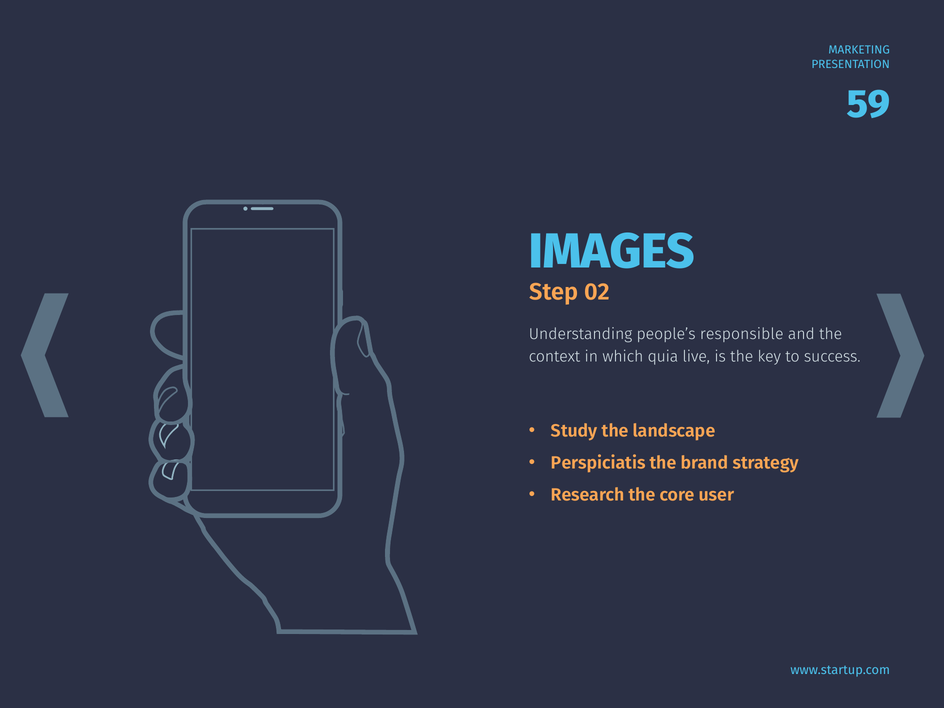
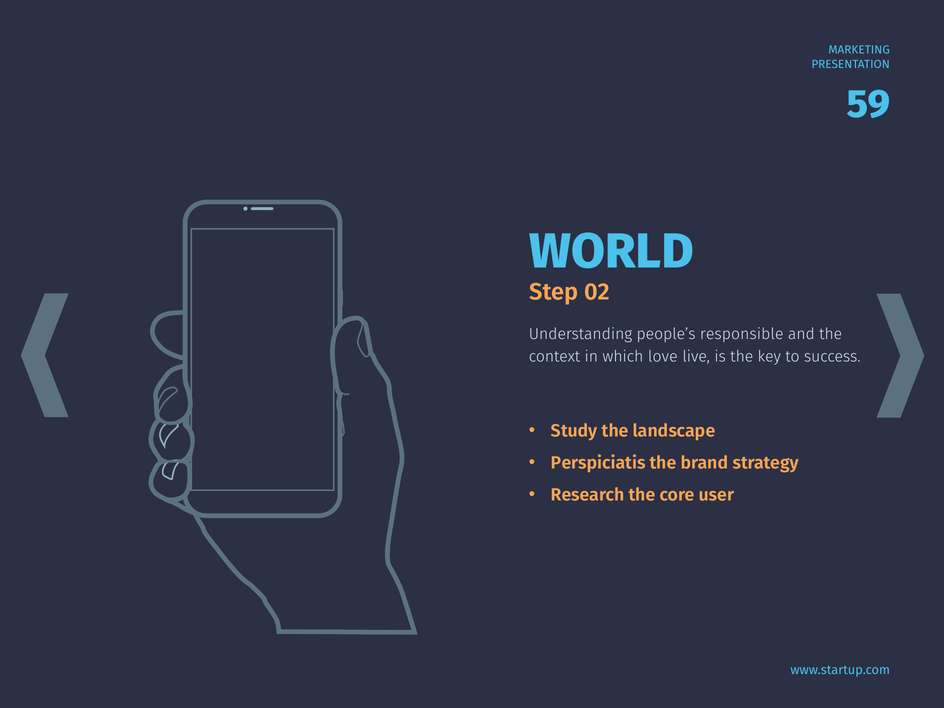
IMAGES: IMAGES -> WORLD (612, 251)
quia: quia -> love (663, 357)
